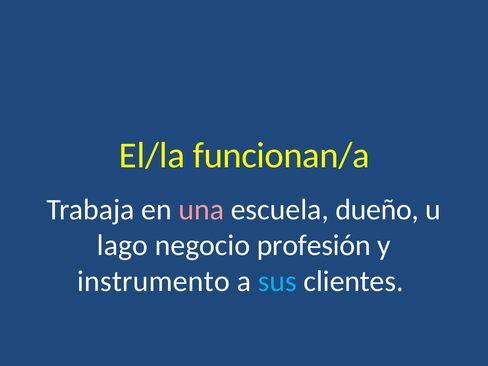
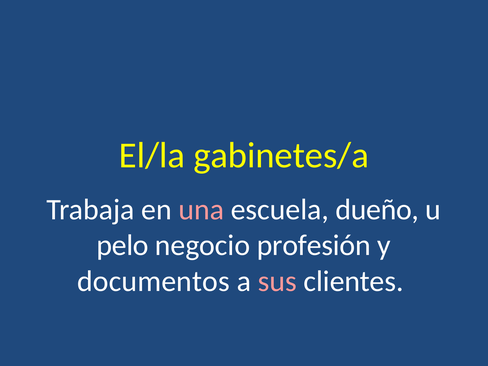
funcionan/a: funcionan/a -> gabinetes/a (281, 155)
lago: lago -> pelo (123, 245)
instrumento: instrumento -> documentos (153, 281)
sus colour: light blue -> pink (277, 281)
